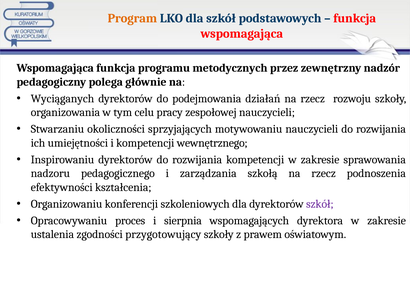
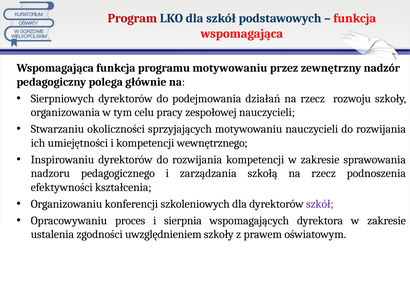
Program colour: orange -> red (132, 18)
programu metodycznych: metodycznych -> motywowaniu (230, 68)
Wyciąganych: Wyciąganych -> Sierpniowych (63, 99)
przygotowujący: przygotowujący -> uwzględnieniem (163, 234)
